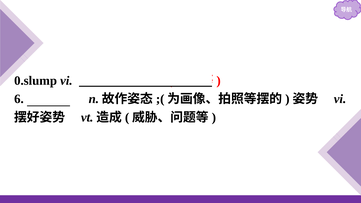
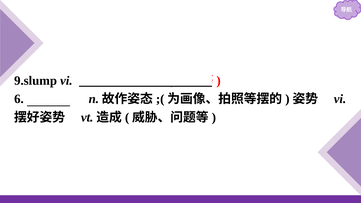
0.slump: 0.slump -> 9.slump (36, 81)
